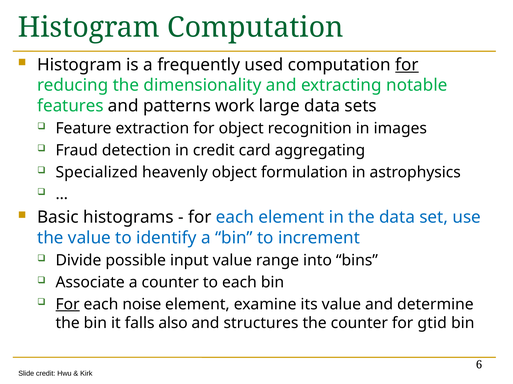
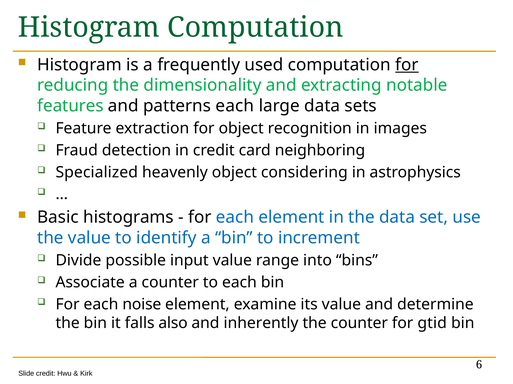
patterns work: work -> each (235, 106)
aggregating: aggregating -> neighboring (320, 151)
formulation: formulation -> considering (304, 173)
For underline: present -> none (68, 305)
structures: structures -> inherently (261, 324)
